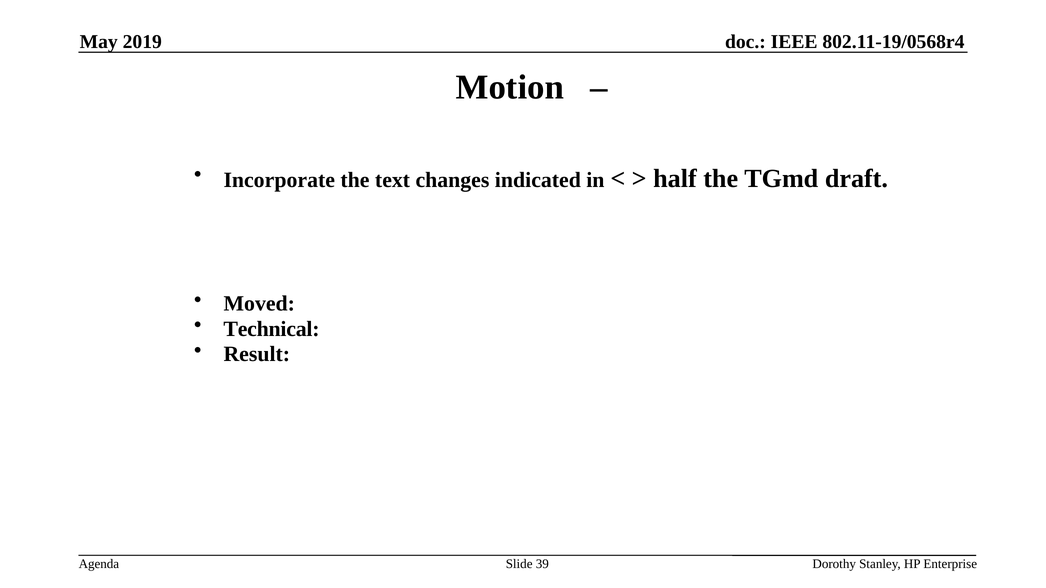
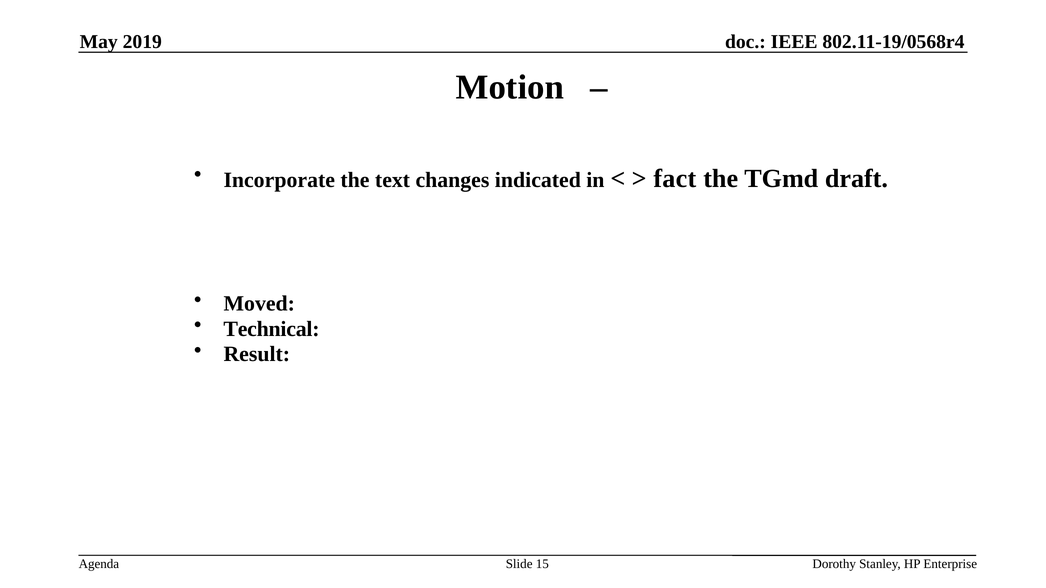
half: half -> fact (675, 179)
39: 39 -> 15 (542, 564)
